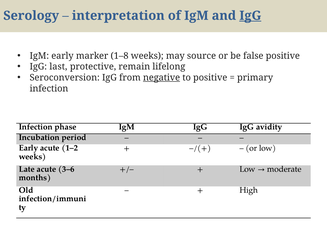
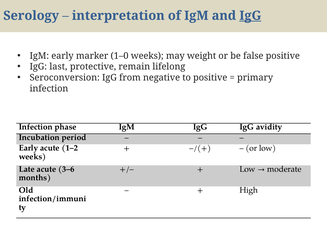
1–8: 1–8 -> 1–0 (120, 56)
source: source -> weight (202, 56)
negative underline: present -> none (162, 77)
